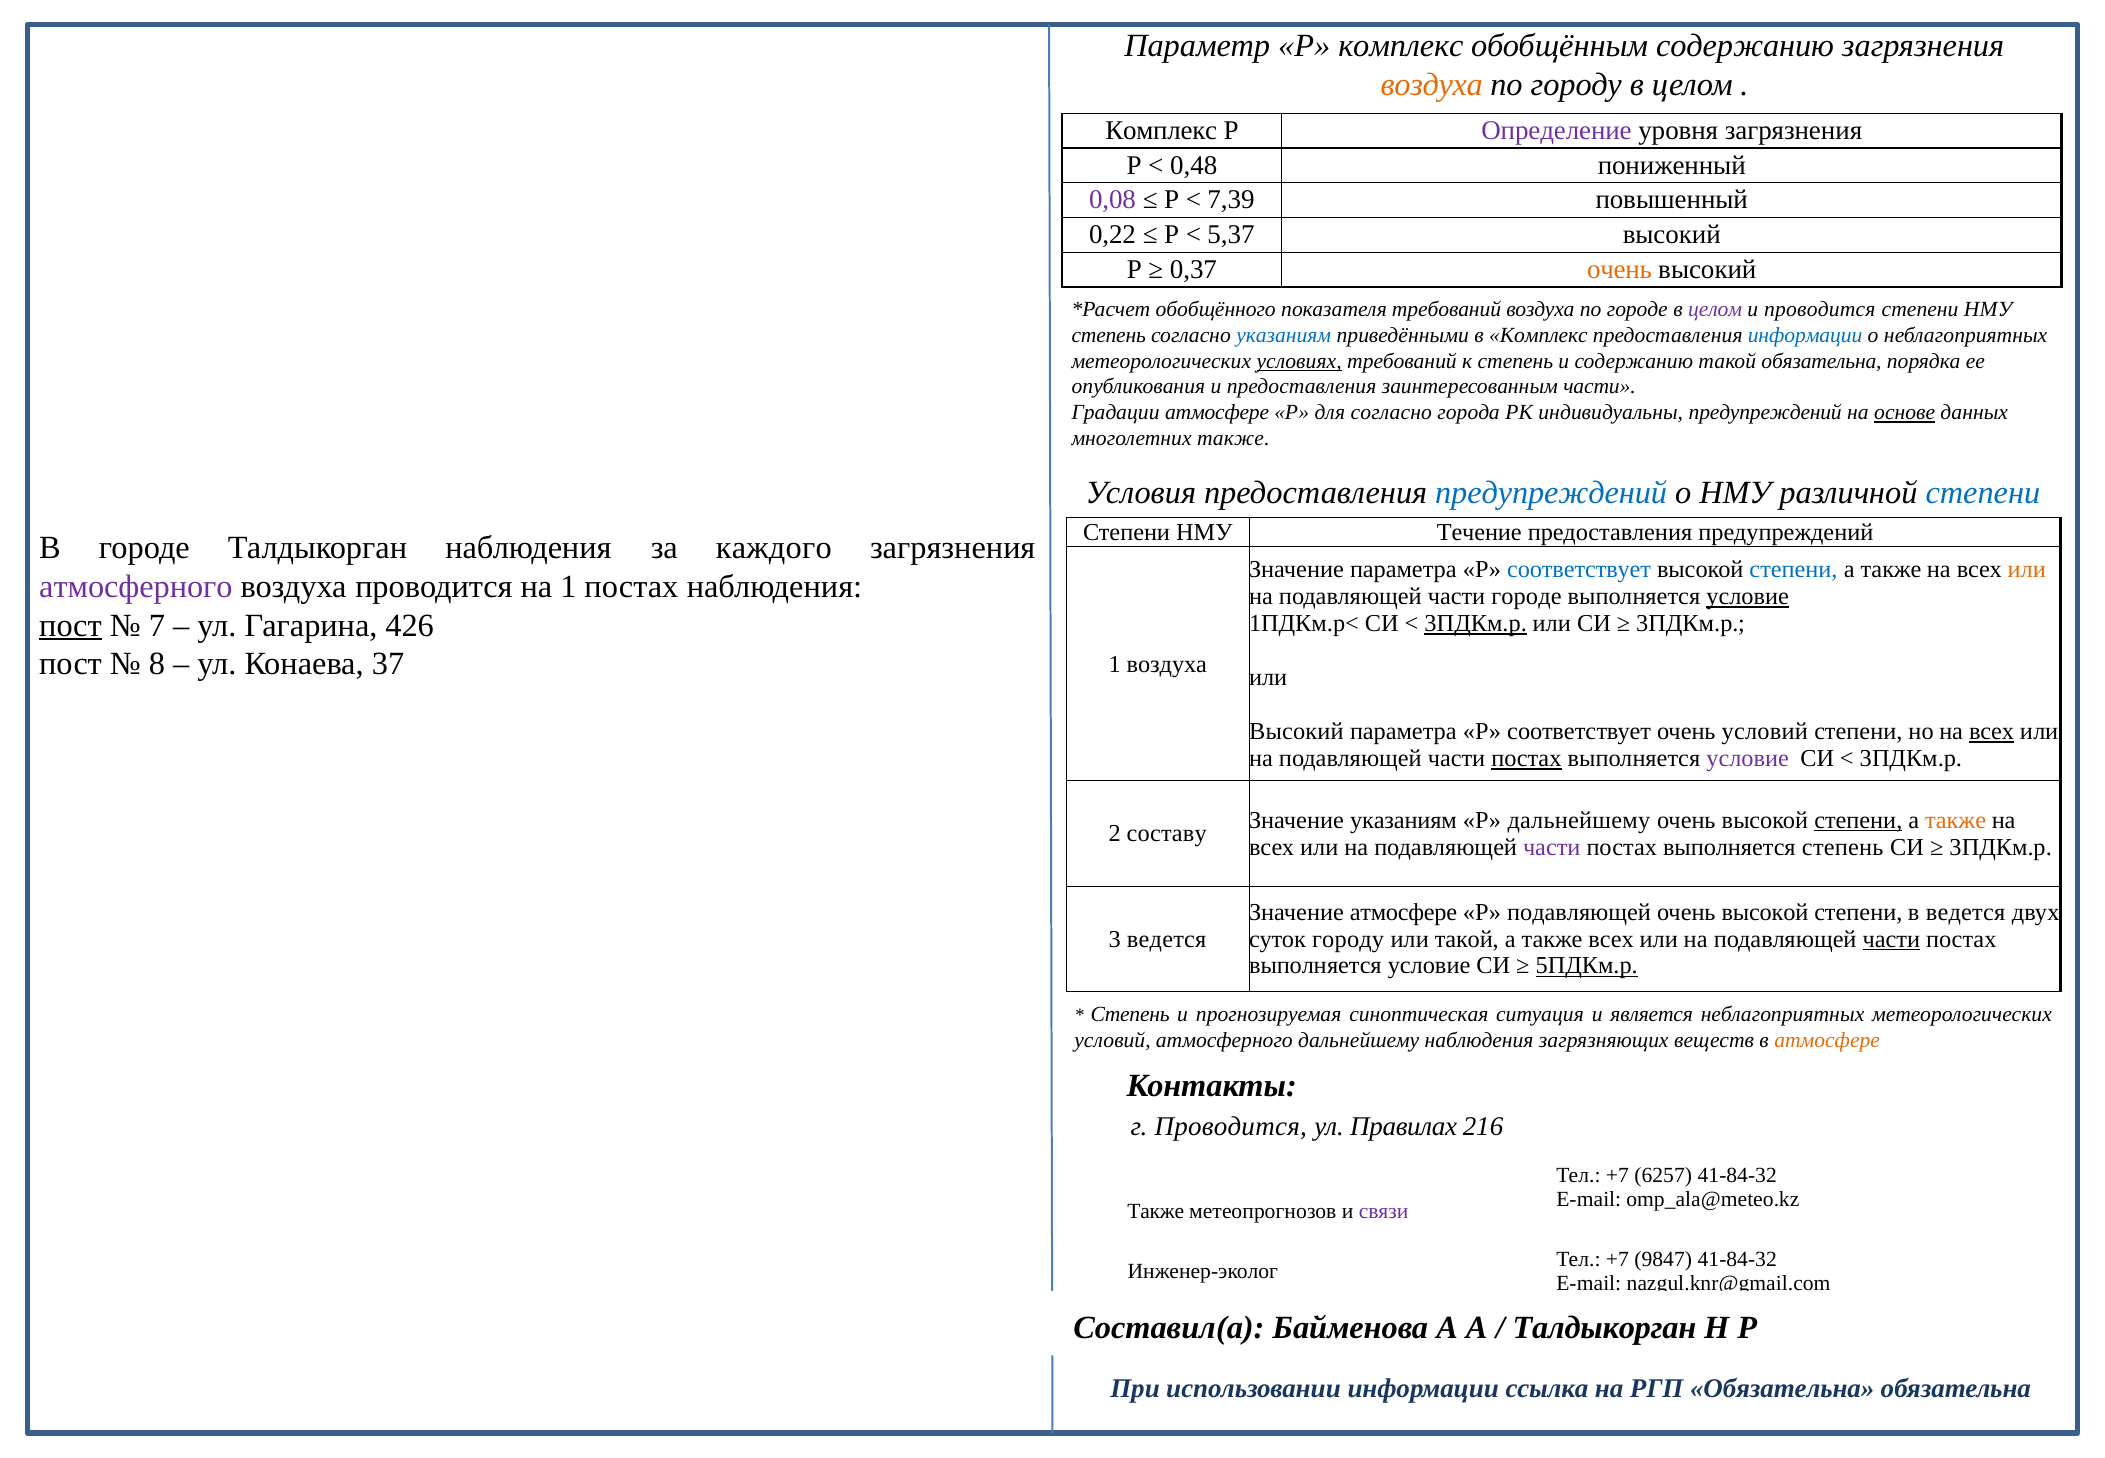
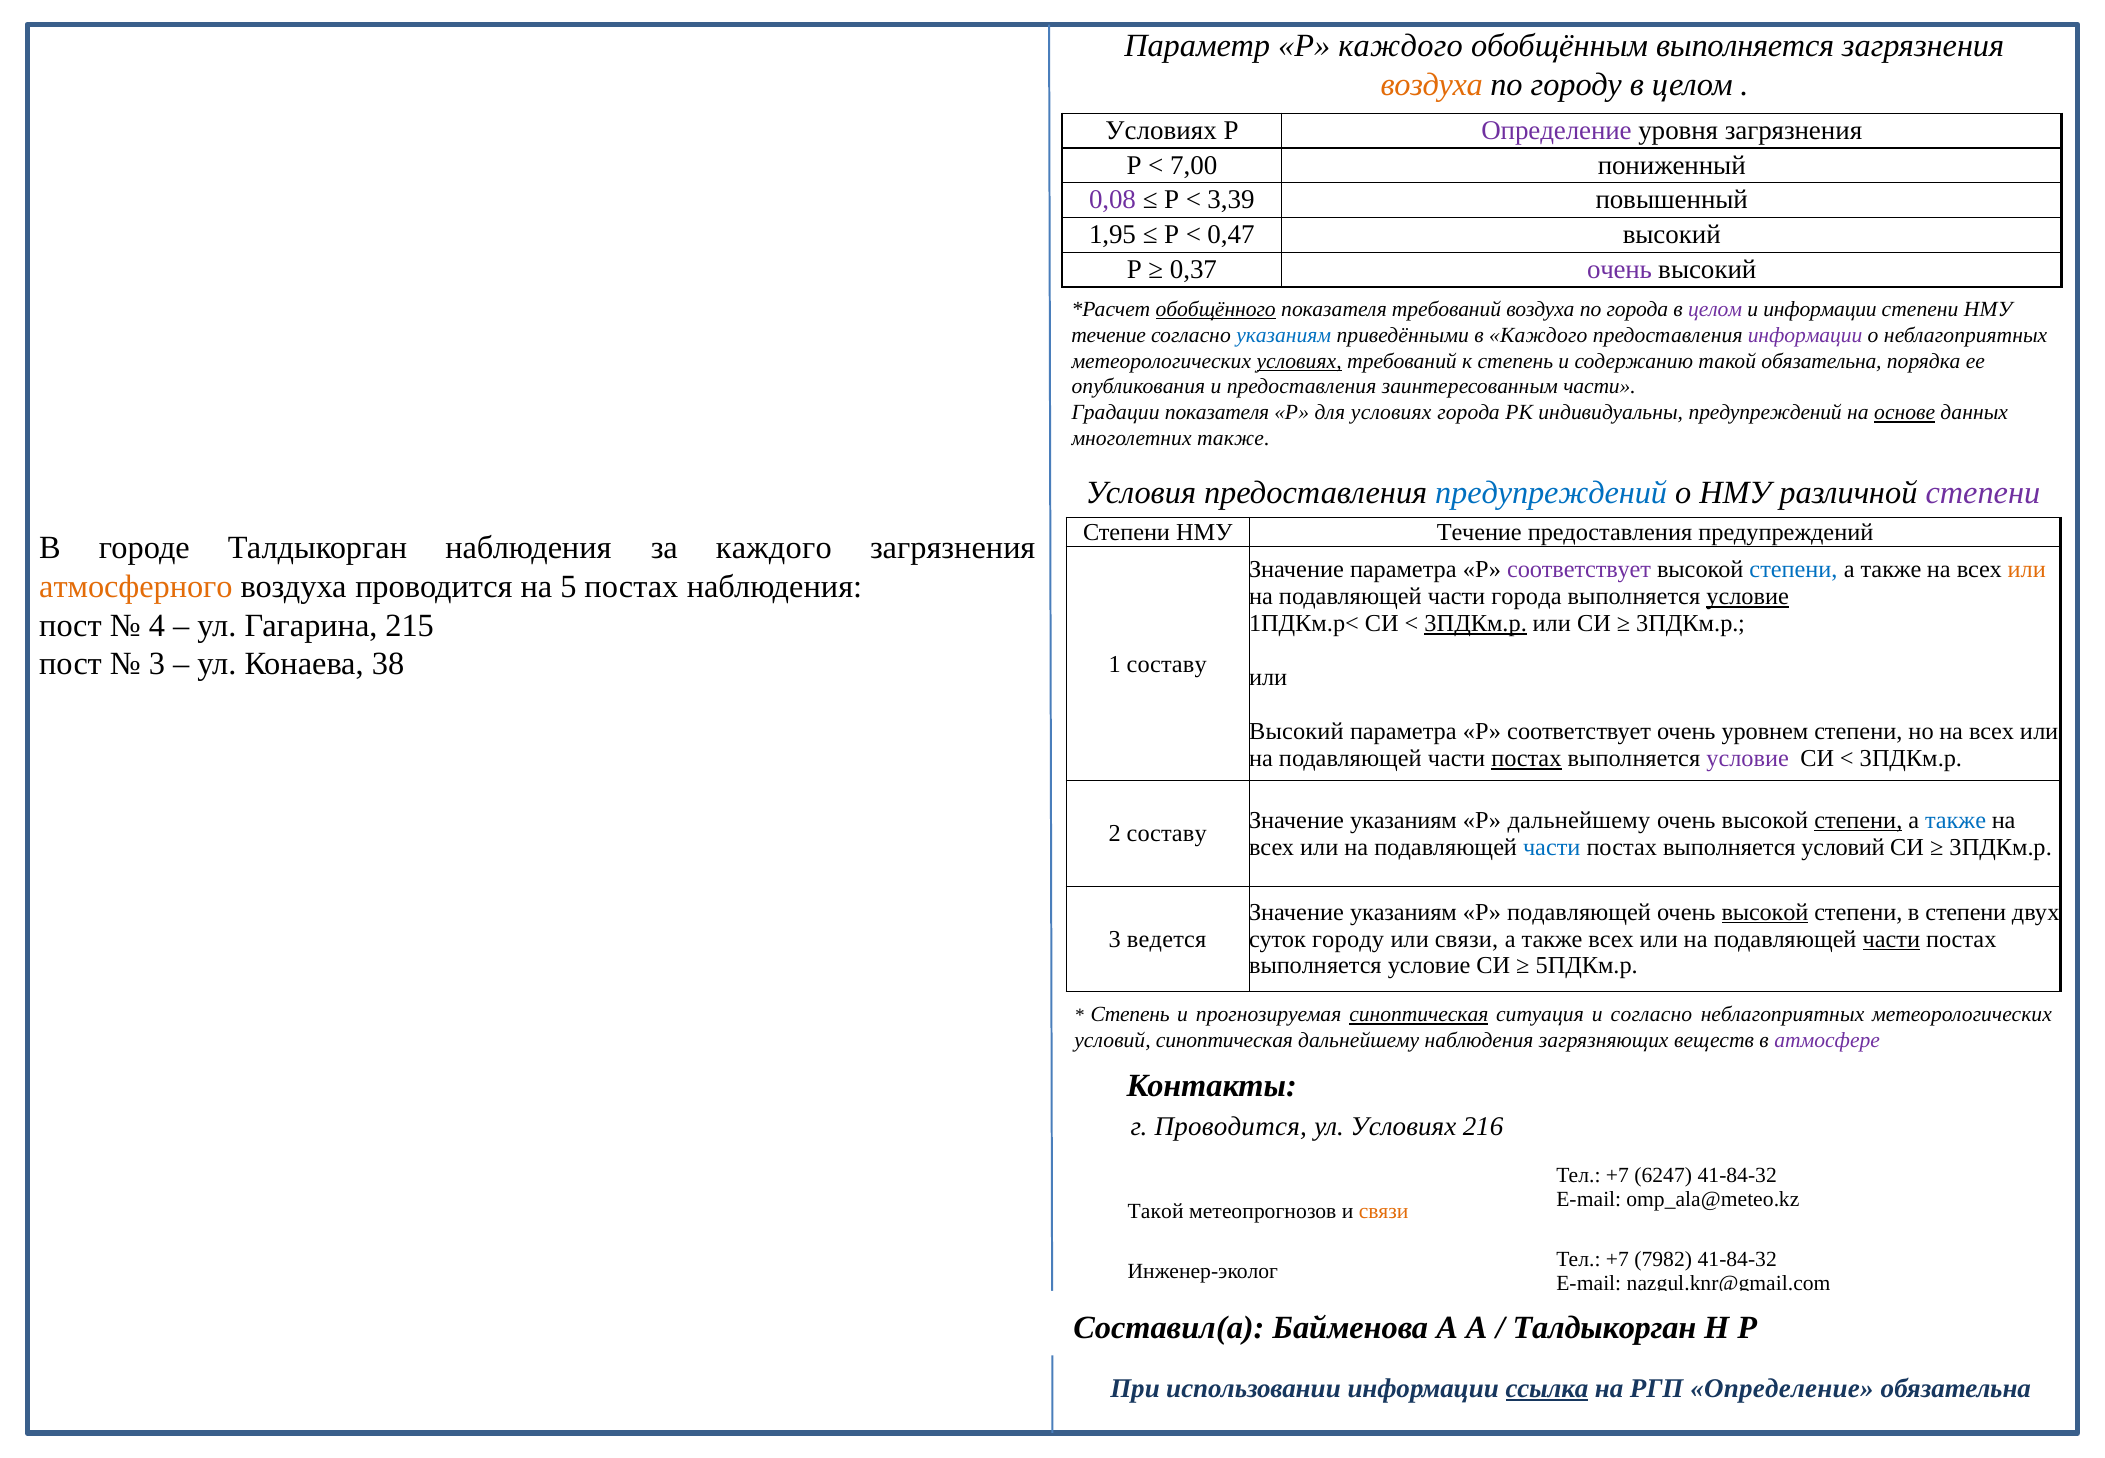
Параметр Р комплекс: комплекс -> каждого (1401, 46)
обобщённым содержанию: содержанию -> выполняется (1745, 46)
Комплекс: Комплекс -> Условиях (1161, 130)
0,48: 0,48 -> 7,00 (1194, 165)
7,39: 7,39 -> 3,39 (1231, 200)
0,22: 0,22 -> 1,95 (1113, 235)
5,37: 5,37 -> 0,47 (1231, 235)
очень colour: orange -> purple (1620, 269)
обобщённого underline: none -> present (1216, 309)
по городе: городе -> города (1637, 309)
и проводится: проводится -> информации (1820, 309)
степень: степень -> течение (1109, 335)
в Комплекс: Комплекс -> Каждого (1538, 335)
информации colour: blue -> purple (1805, 335)
Градации атмосфере: атмосфере -> показателя (1217, 412)
для согласно: согласно -> условиях (1391, 412)
степени colour: blue -> purple (1983, 493)
соответствует colour: blue -> purple (1579, 569)
атмосферного colour: purple -> orange (136, 586)
на 1: 1 -> 5 (568, 586)
части городе: городе -> города (1526, 596)
пост underline: present -> none (70, 625)
7: 7 -> 4 (157, 625)
426: 426 -> 215 (410, 625)
8: 8 -> 3 (157, 664)
37: 37 -> 38 (388, 664)
1 воздуха: воздуха -> составу (1167, 664)
очень условий: условий -> уровнем (1765, 731)
всех underline: present -> none (1992, 731)
также colour: orange -> blue (1956, 820)
части colour: purple -> blue (1552, 847)
выполняется степень: степень -> условий (1843, 847)
атмосфере: атмосфере -> указаниям (1403, 912)
высокой underline: none -> present (1765, 912)
в ведется: ведется -> степени (1966, 912)
или такой: такой -> связи (1467, 939)
5ПДКм.р underline: present -> none (1587, 965)
синоптическая underline: none -> present (1419, 1014)
и является: является -> согласно (1651, 1014)
условий атмосферного: атмосферного -> синоптическая (1224, 1040)
атмосфере colour: orange -> purple (1827, 1040)
ул Правилах: Правилах -> Условиях (1403, 1126)
6257: 6257 -> 6247 (1663, 1175)
Также: Также -> Такой (1156, 1211)
связи colour: purple -> orange (1384, 1211)
9847: 9847 -> 7982 (1663, 1259)
ссылка underline: none -> present (1547, 1388)
РГП Обязательна: Обязательна -> Определение (1782, 1388)
